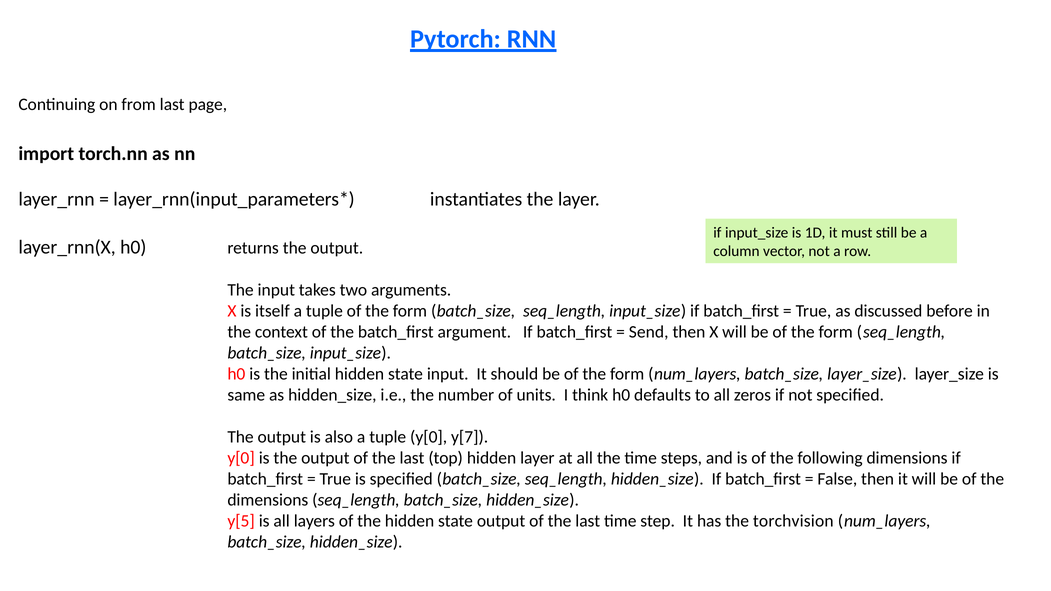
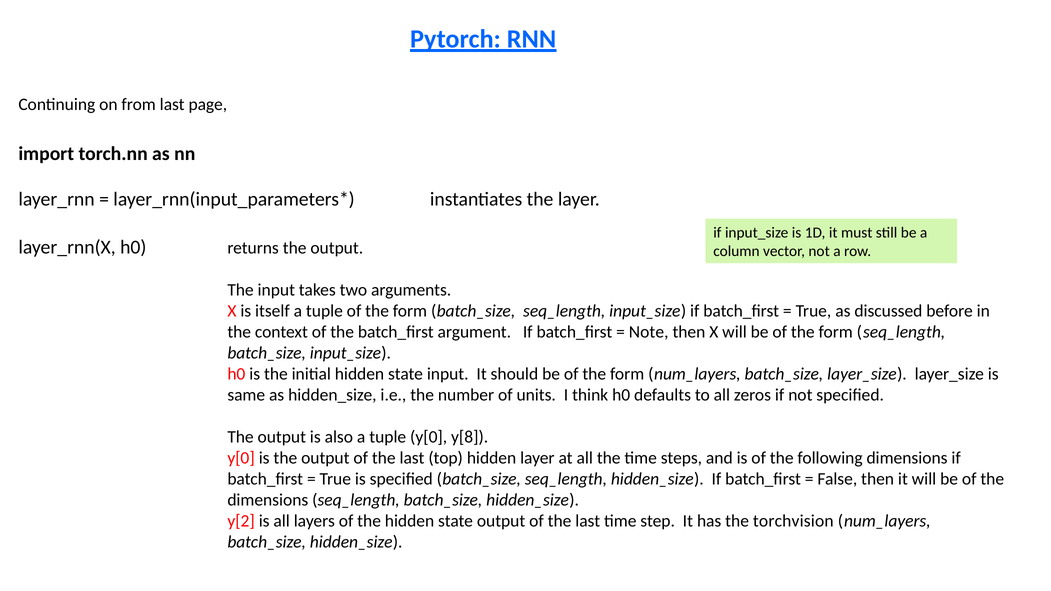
Send: Send -> Note (649, 332)
y[7: y[7 -> y[8 (470, 437)
y[5: y[5 -> y[2 (241, 521)
